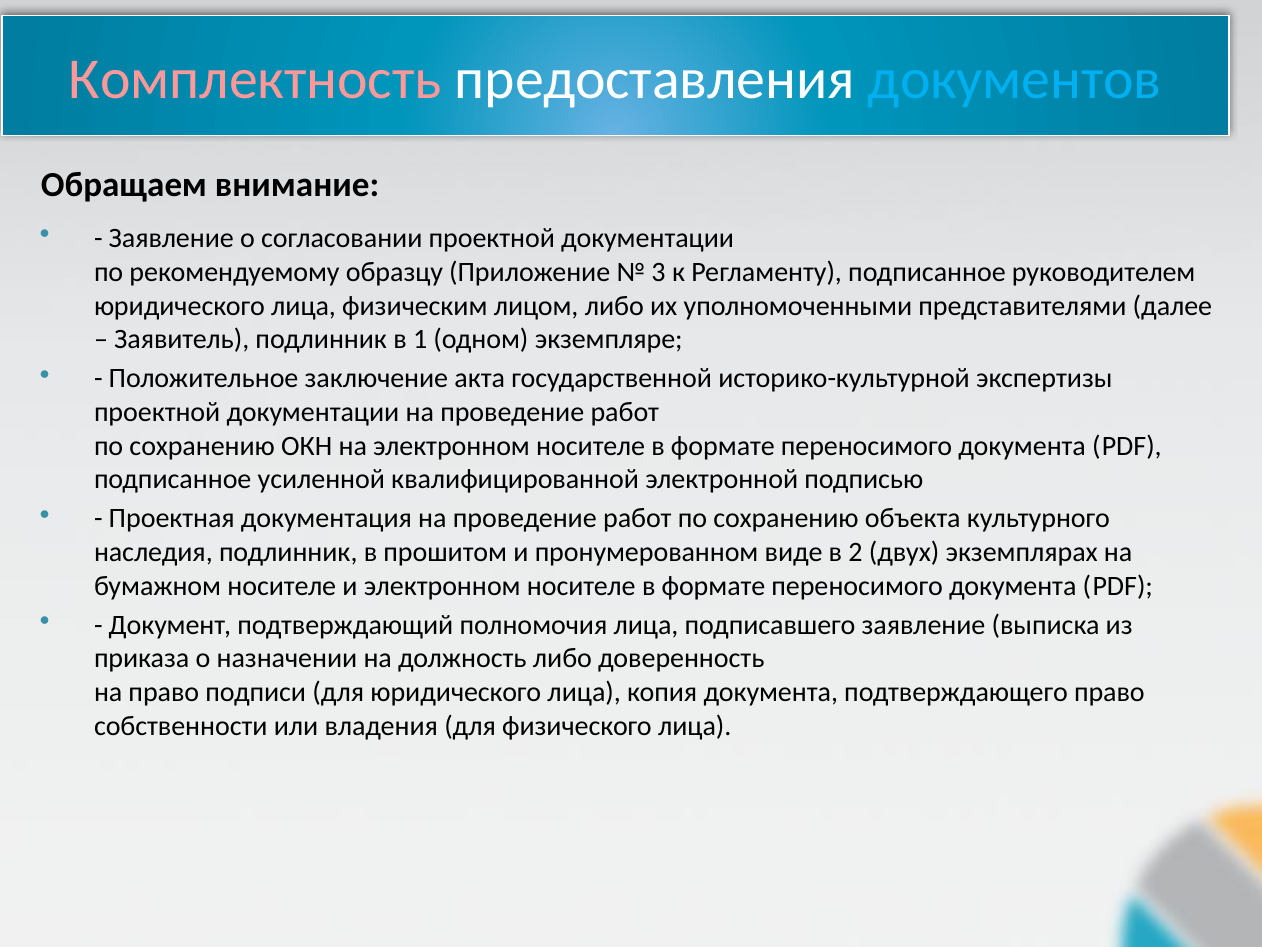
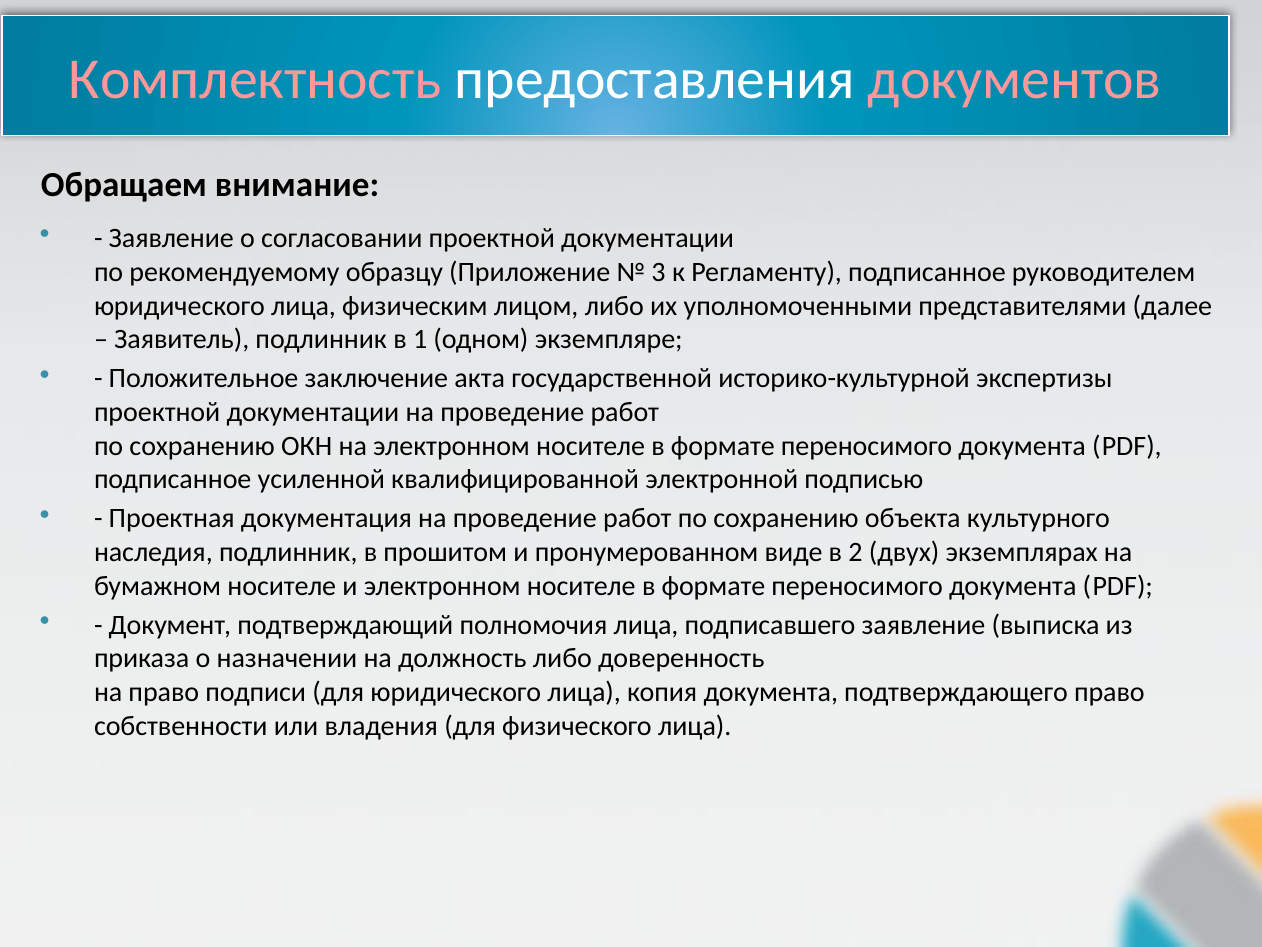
документов colour: light blue -> pink (1015, 79)
